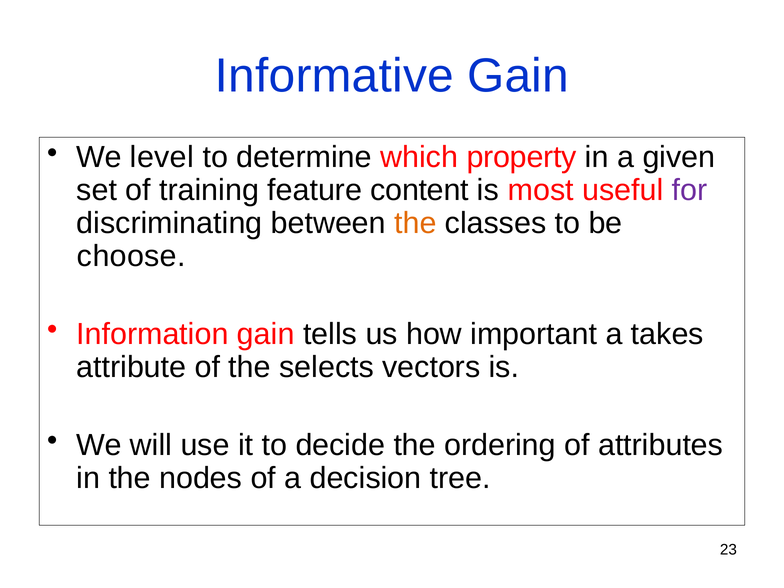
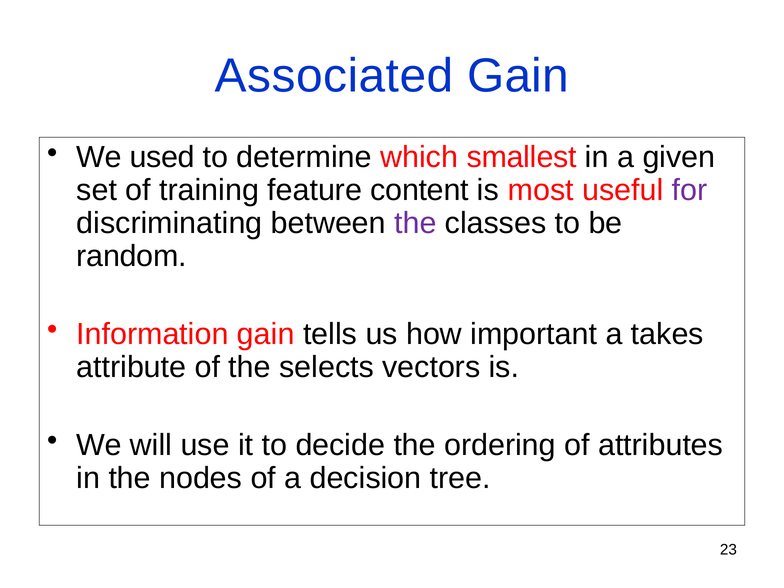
Informative: Informative -> Associated (334, 76)
level: level -> used (162, 157)
property: property -> smallest (522, 157)
the colour: orange -> purple (415, 223)
choose: choose -> random (132, 256)
